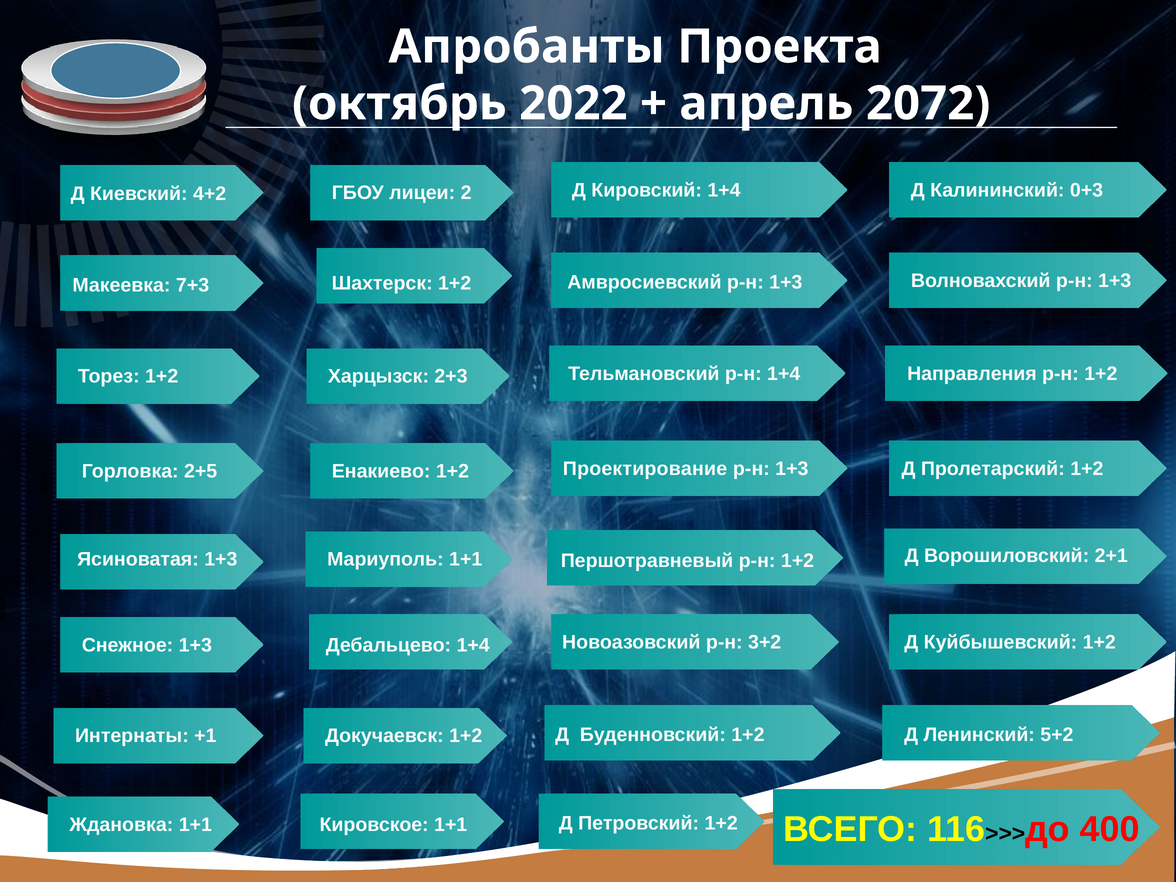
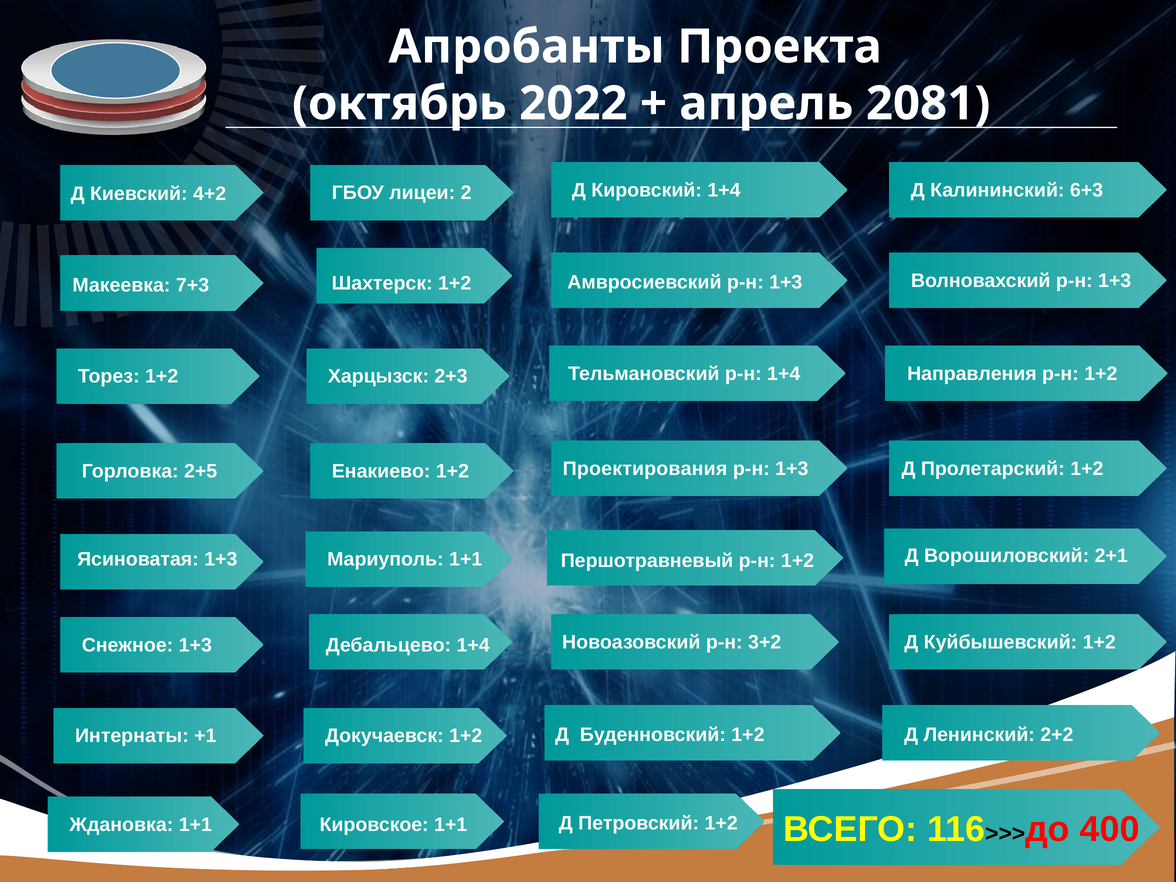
2072: 2072 -> 2081 (928, 104)
0+3: 0+3 -> 6+3 (1086, 190)
Проектирование: Проектирование -> Проектирования (645, 469)
5+2: 5+2 -> 2+2 (1057, 735)
